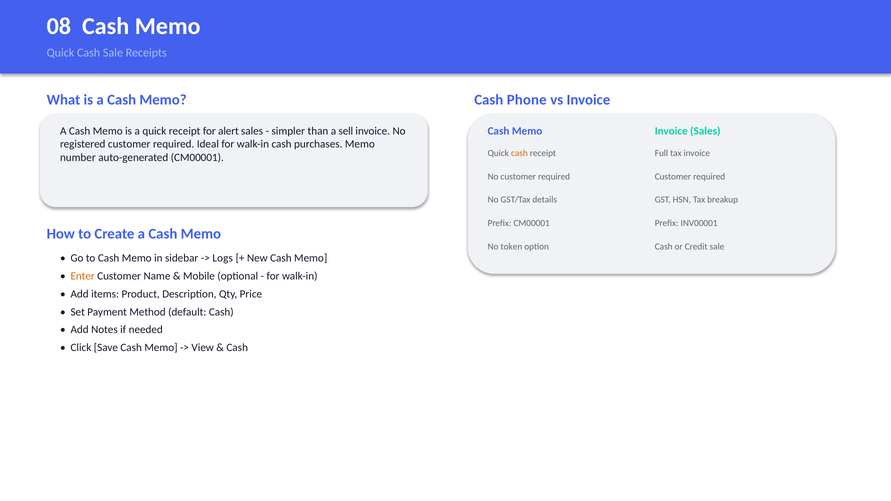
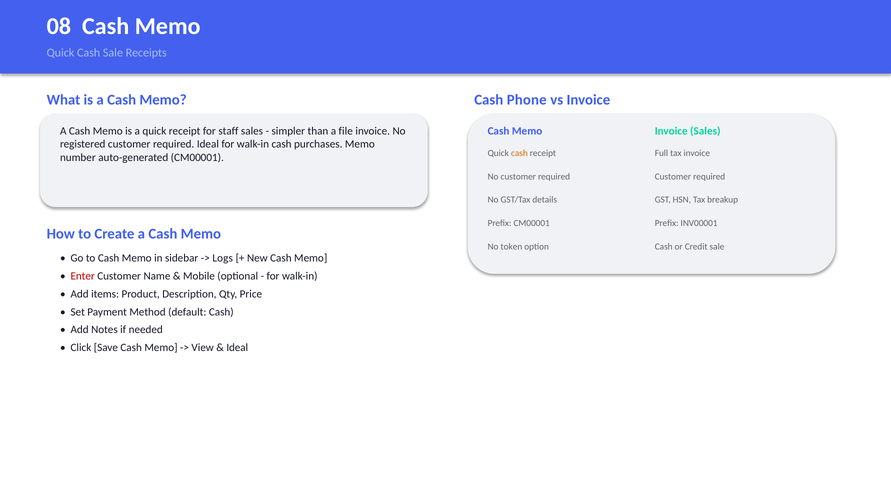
alert: alert -> staff (228, 131)
sell: sell -> file (346, 131)
Enter colour: orange -> red (83, 276)
Cash: Cash -> Ideal (237, 348)
